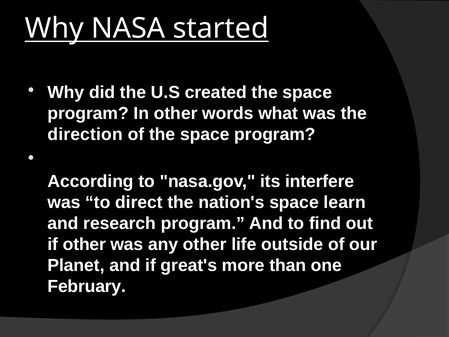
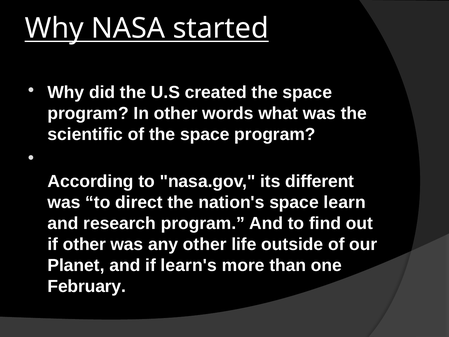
direction: direction -> scientific (85, 134)
interfere: interfere -> different (320, 181)
great's: great's -> learn's (189, 265)
